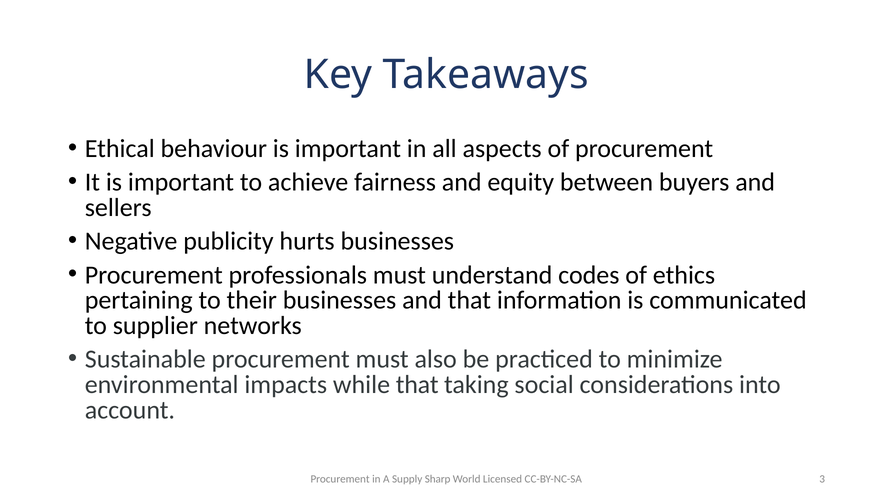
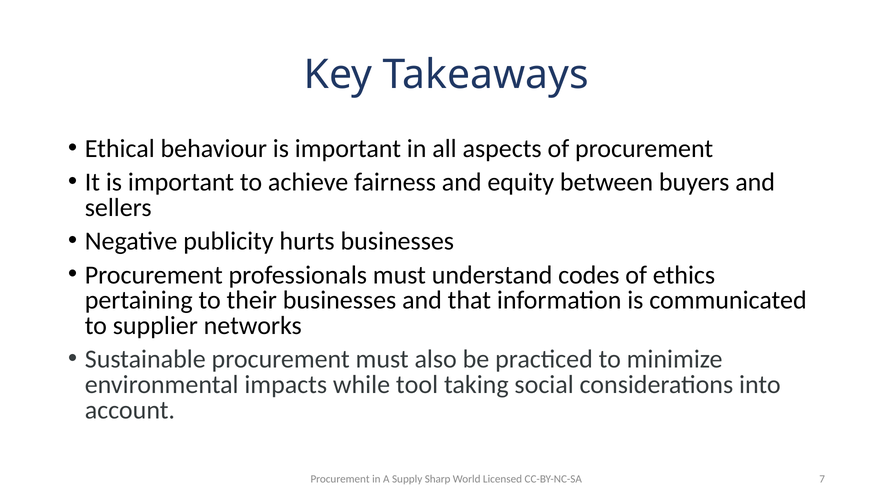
while that: that -> tool (417, 385)
3: 3 -> 7 (822, 480)
